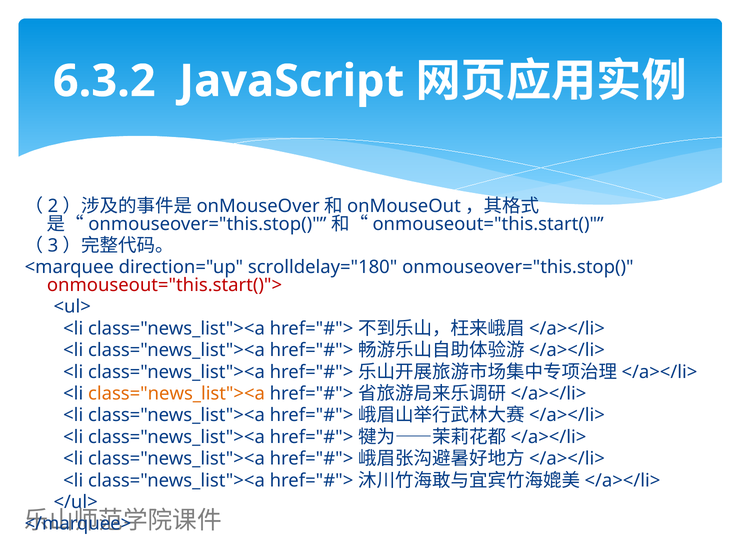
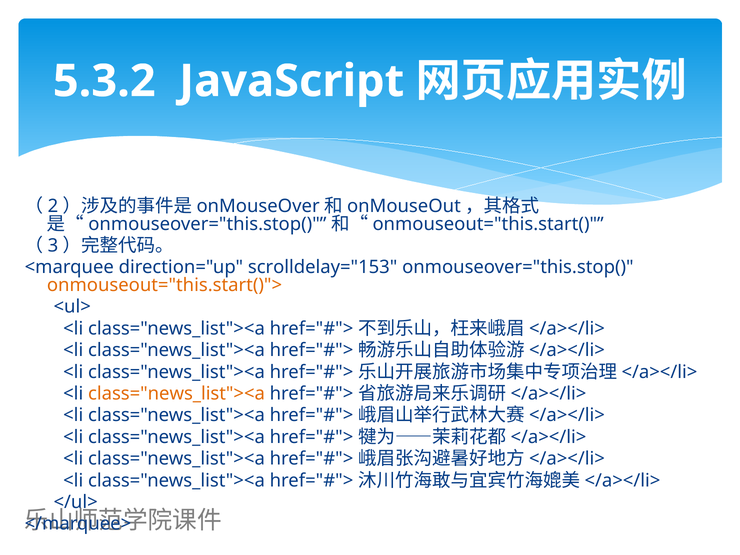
6.3.2: 6.3.2 -> 5.3.2 (104, 81)
scrolldelay="180: scrolldelay="180 -> scrolldelay="153 (323, 267)
onmouseout="this.start()"> colour: red -> orange (165, 285)
